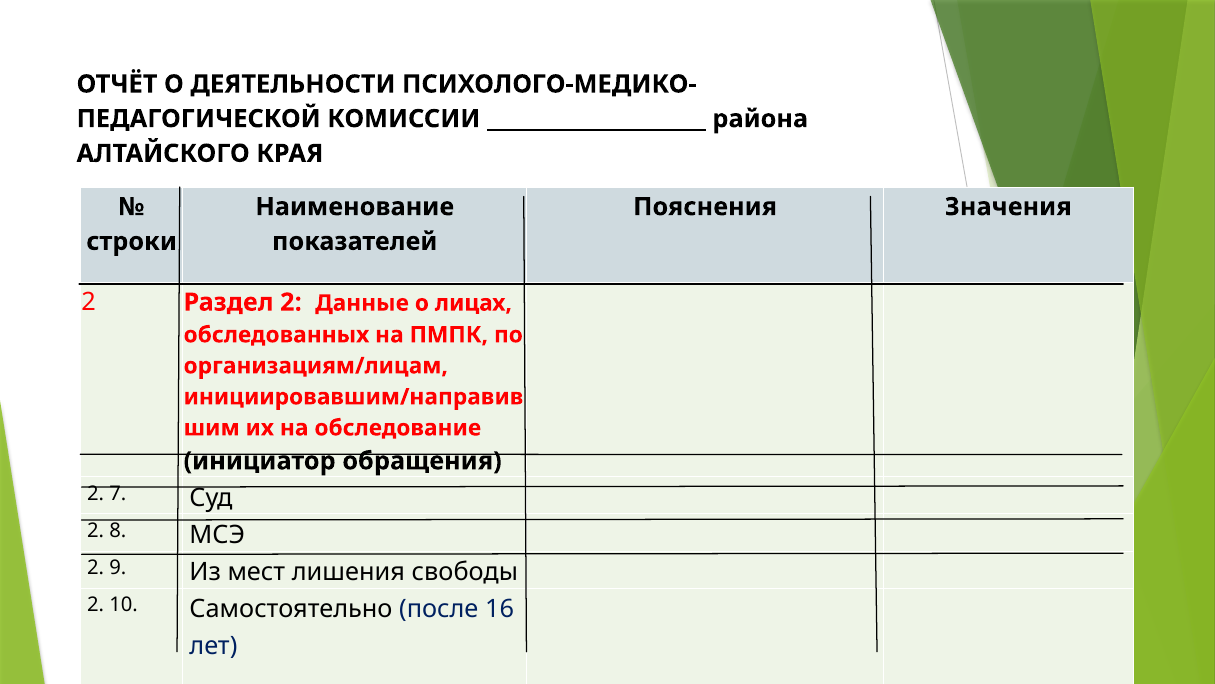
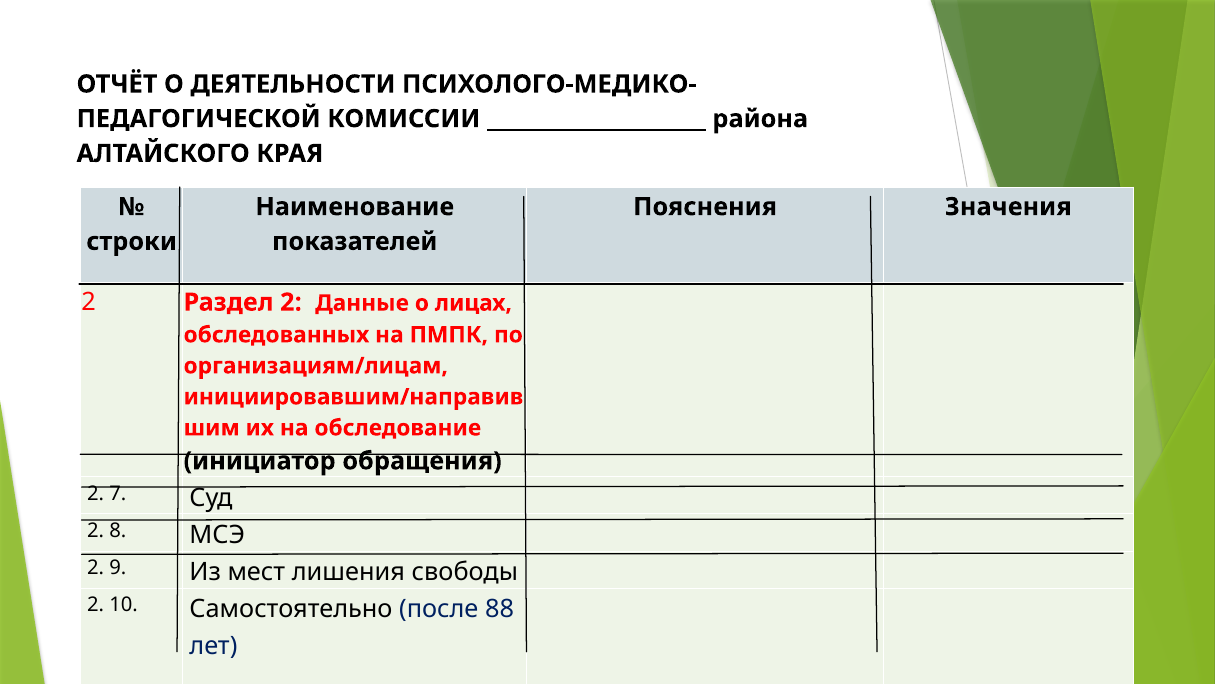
16: 16 -> 88 (500, 609)
